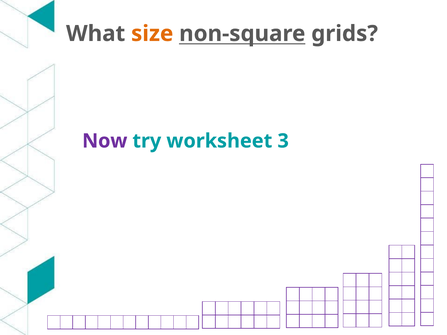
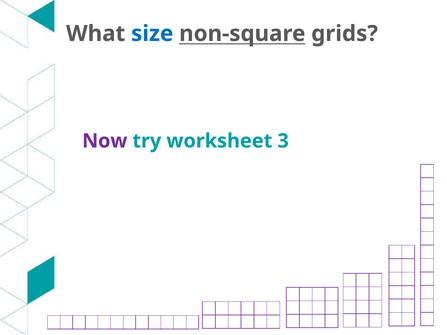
size colour: orange -> blue (152, 34)
